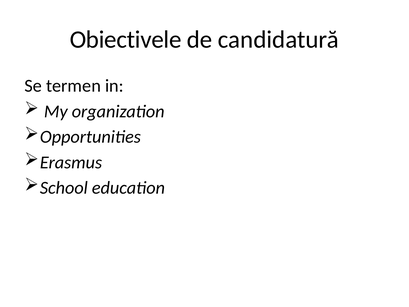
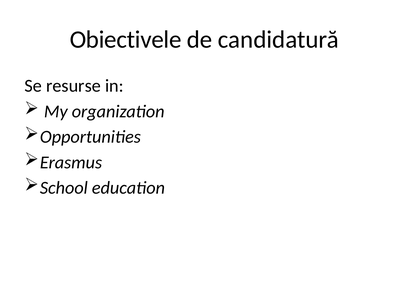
termen: termen -> resurse (73, 86)
